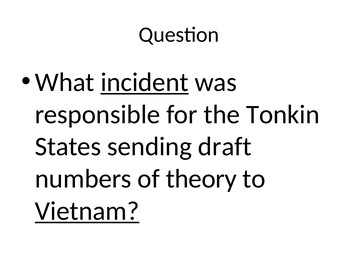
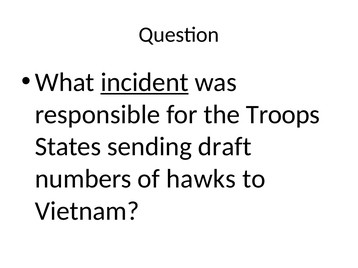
Tonkin: Tonkin -> Troops (283, 115)
theory: theory -> hawks (201, 179)
Vietnam underline: present -> none (87, 211)
